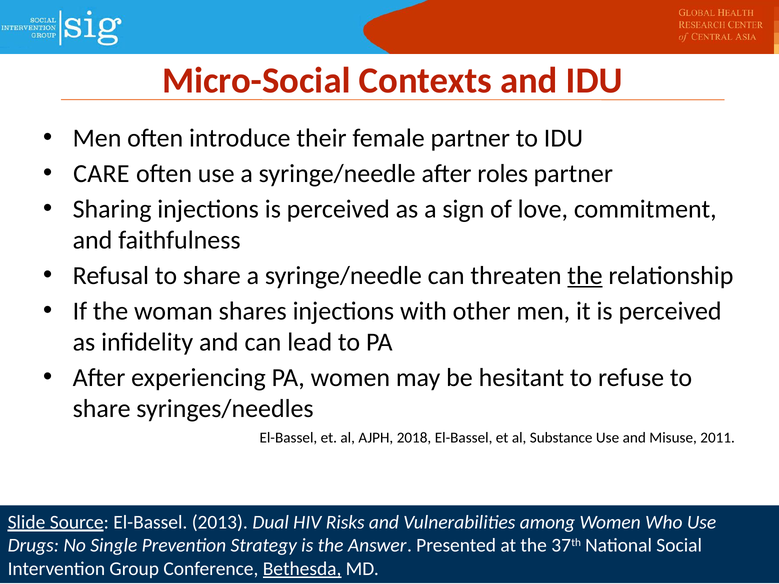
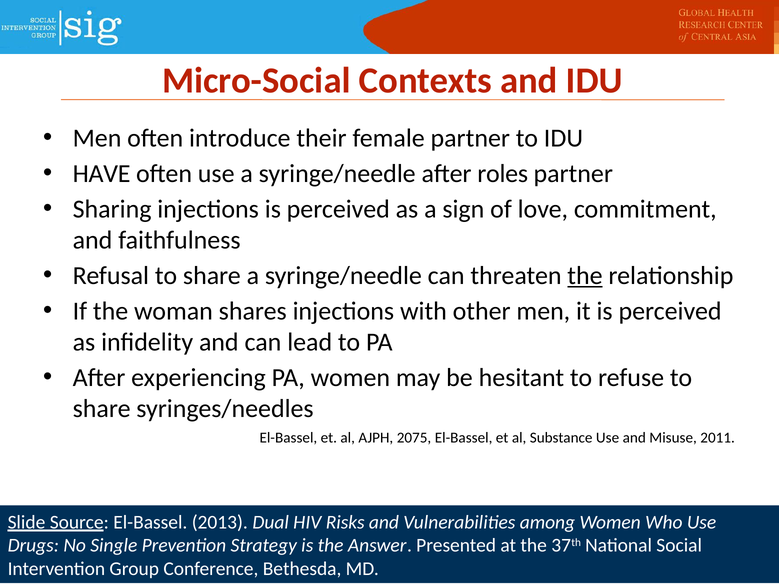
CARE: CARE -> HAVE (102, 174)
2018: 2018 -> 2075 (414, 438)
Bethesda underline: present -> none (302, 569)
